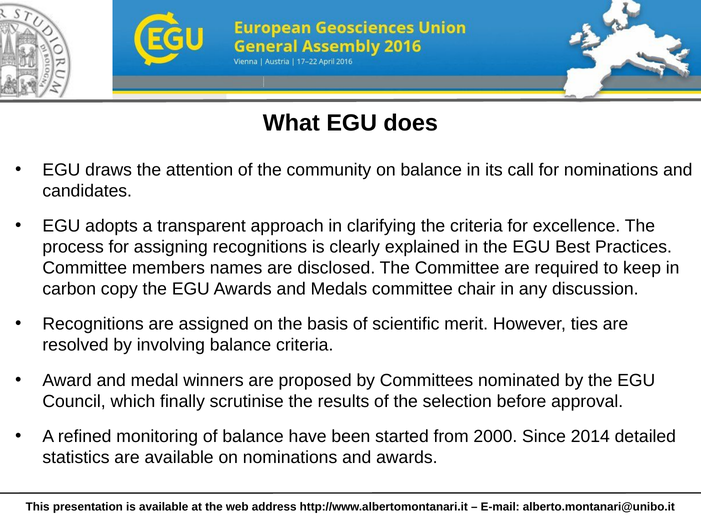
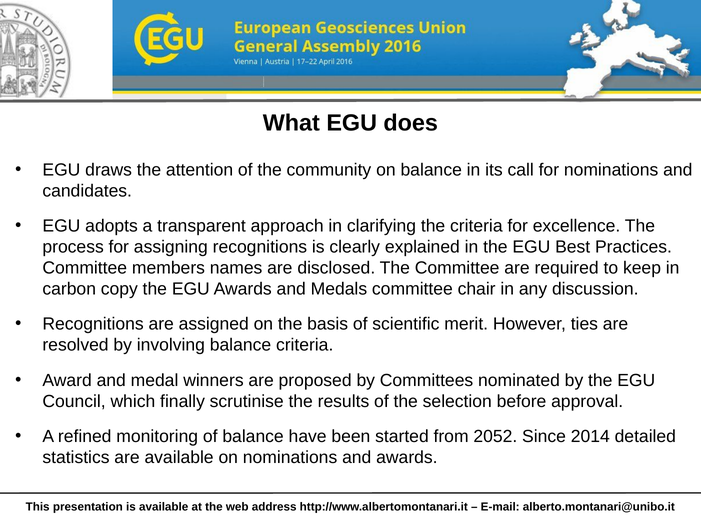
2000: 2000 -> 2052 (495, 436)
